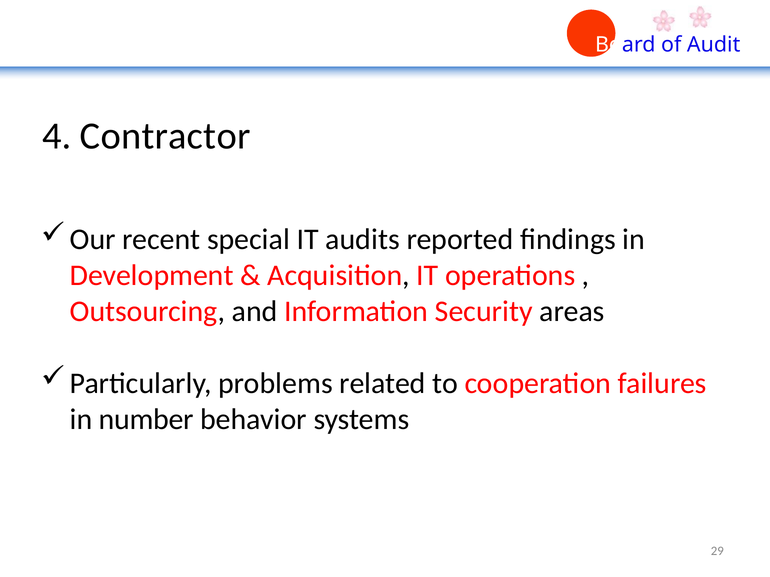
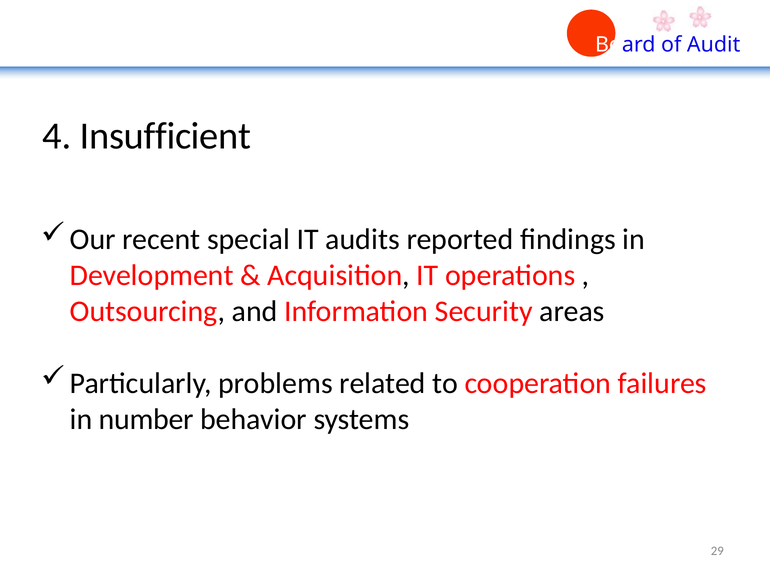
Contractor: Contractor -> Insufficient (165, 136)
